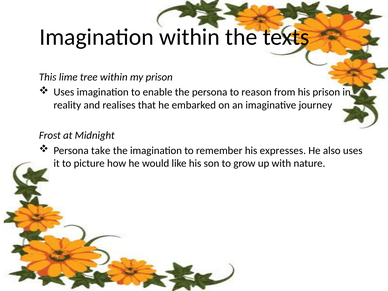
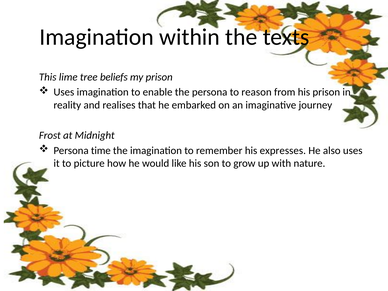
tree within: within -> beliefs (114, 77)
take: take -> time (101, 150)
